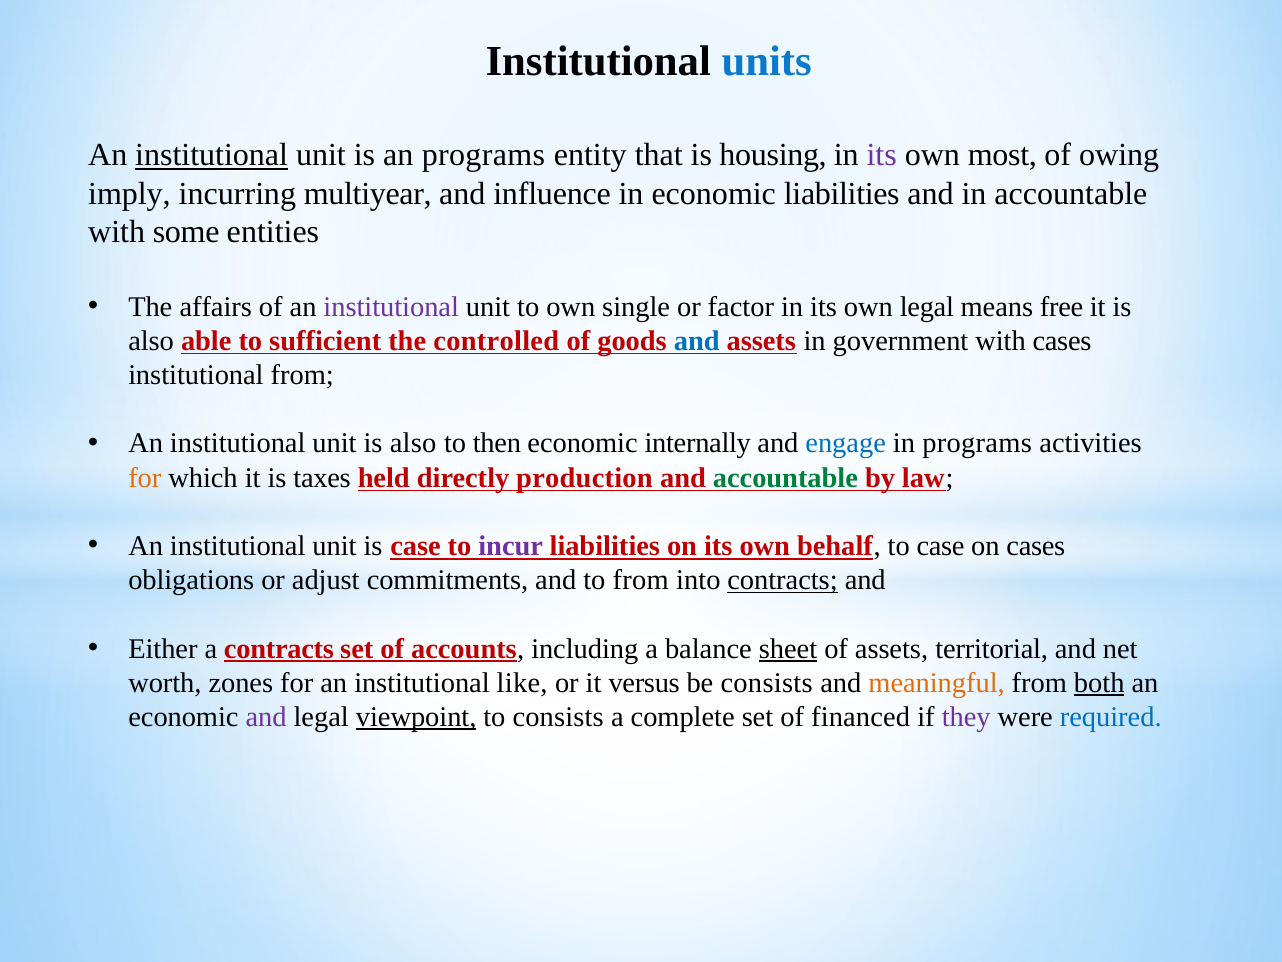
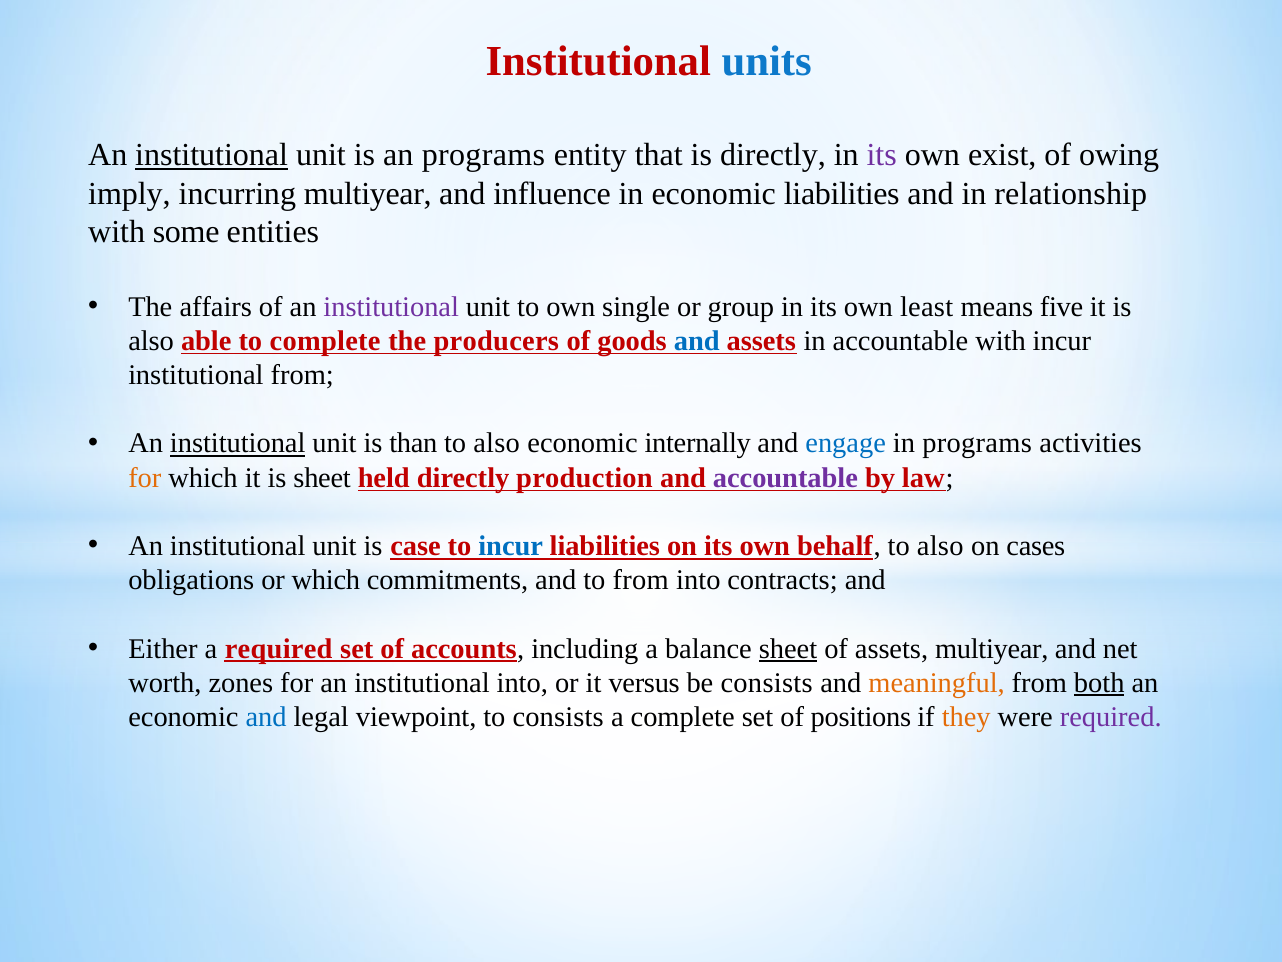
Institutional colour: black -> red (598, 62)
is housing: housing -> directly (773, 155)
most: most -> exist (1002, 155)
in accountable: accountable -> relationship (1071, 194)
factor: factor -> group (741, 307)
own legal: legal -> least (927, 307)
free: free -> five (1062, 307)
to sufficient: sufficient -> complete (325, 341)
controlled: controlled -> producers (496, 341)
in government: government -> accountable (901, 341)
with cases: cases -> incur (1062, 341)
institutional underline: none -> present (238, 443)
unit is also: also -> than (413, 443)
then: then -> also (497, 443)
is taxes: taxes -> sheet (322, 477)
accountable colour: green -> purple (785, 477)
incur colour: purple -> blue (511, 546)
behalf to case: case -> also (940, 546)
or adjust: adjust -> which (326, 580)
contracts underline: present -> none (783, 580)
a contracts: contracts -> required (279, 648)
assets territorial: territorial -> multiyear (992, 648)
institutional like: like -> into (522, 682)
and colour: purple -> blue (266, 717)
viewpoint underline: present -> none (416, 717)
financed: financed -> positions (861, 717)
they colour: purple -> orange (966, 717)
required colour: blue -> purple (1111, 717)
